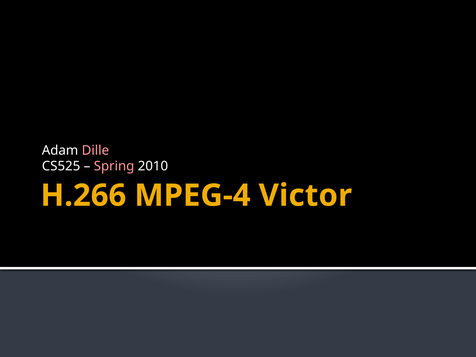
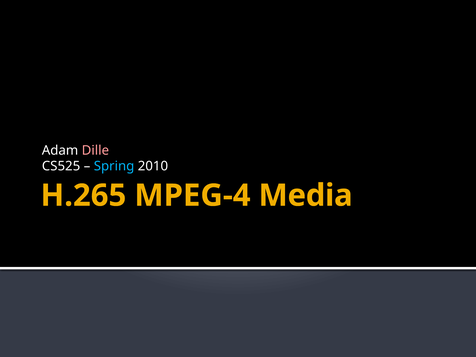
Spring colour: pink -> light blue (114, 166)
H.266: H.266 -> H.265 (83, 196)
Victor: Victor -> Media (306, 196)
